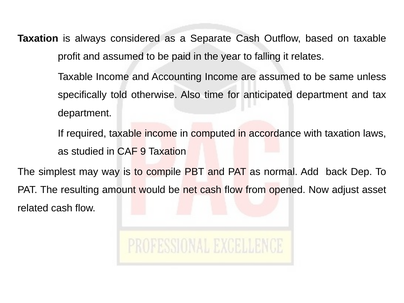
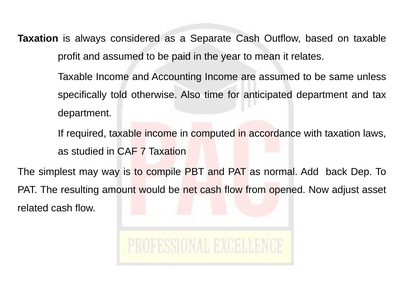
falling: falling -> mean (268, 57)
9: 9 -> 7 (143, 152)
